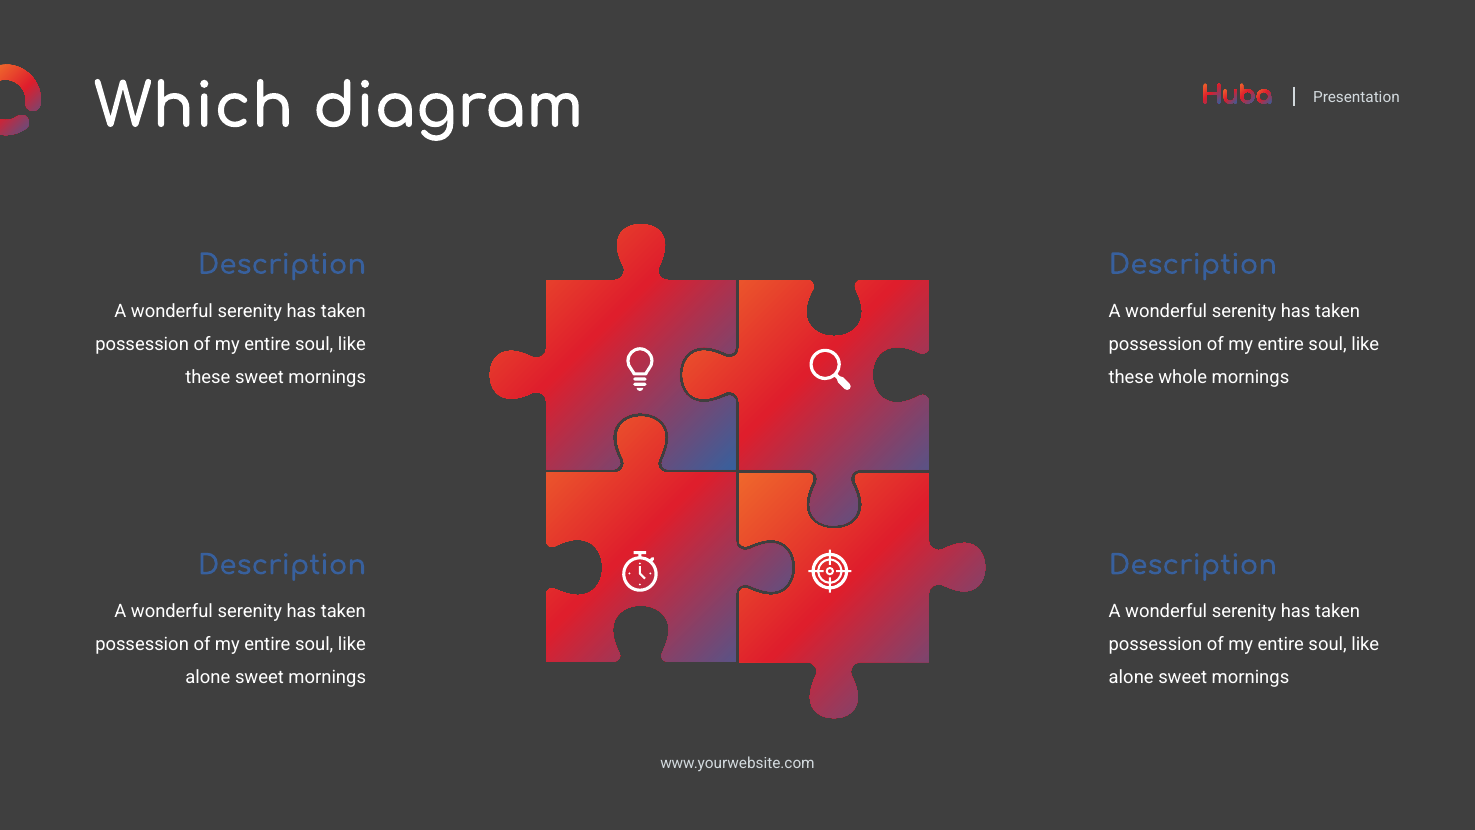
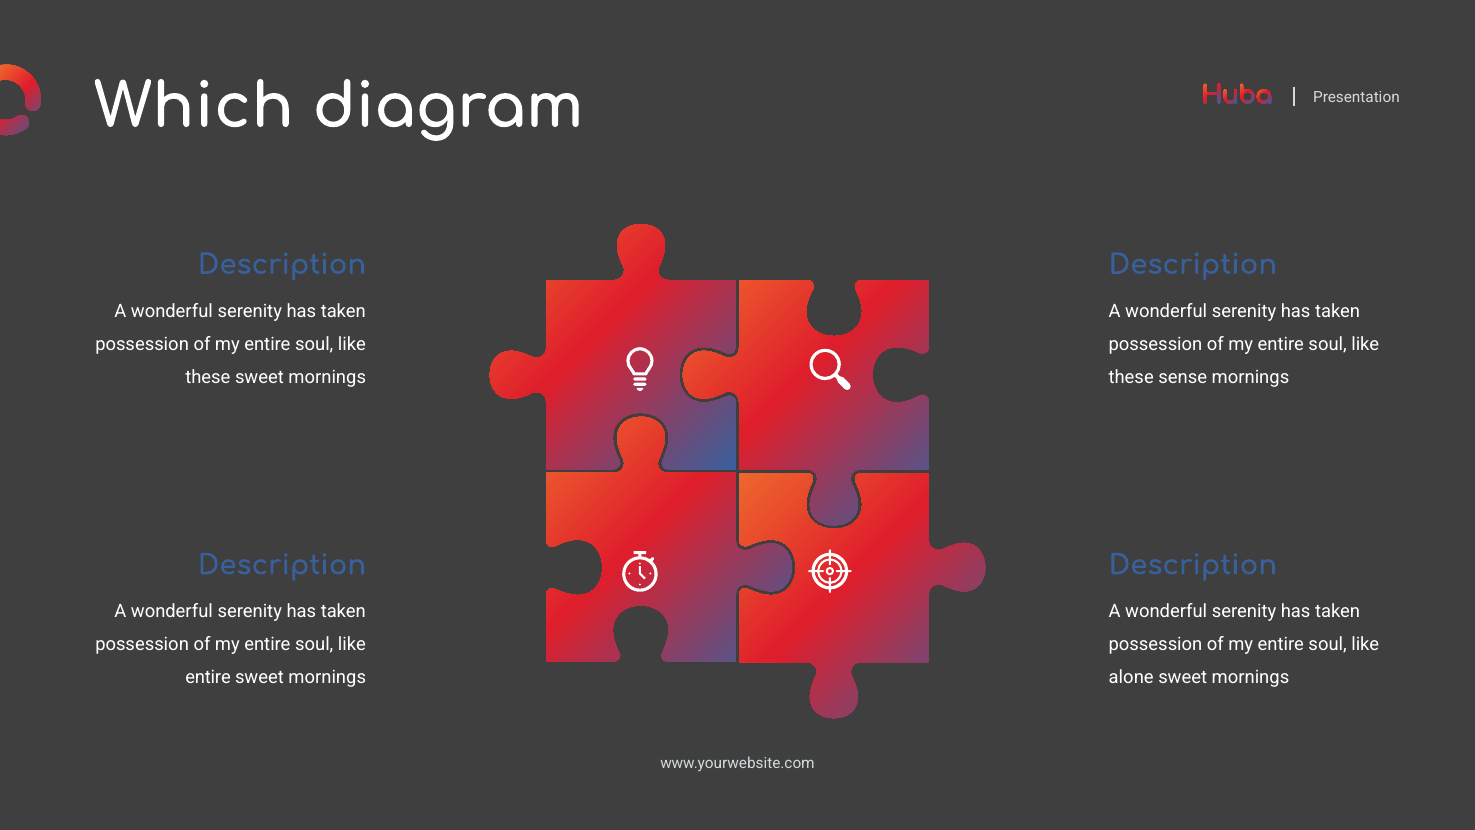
whole: whole -> sense (1183, 377)
alone: alone -> entire (208, 678)
